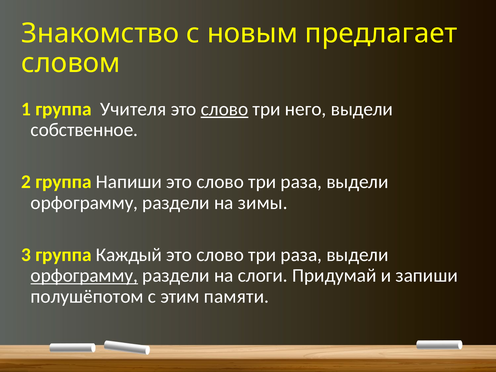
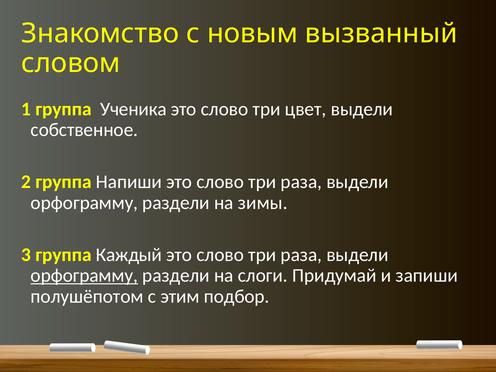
предлагает: предлагает -> вызванный (381, 33)
Учителя: Учителя -> Ученика (133, 109)
слово underline: present -> none (225, 109)
него: него -> цвет (306, 109)
памяти: памяти -> подбор (237, 296)
